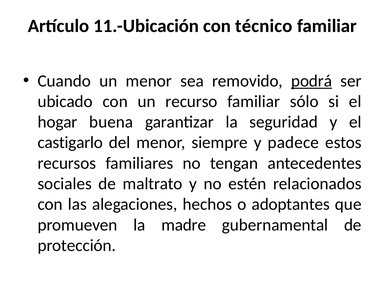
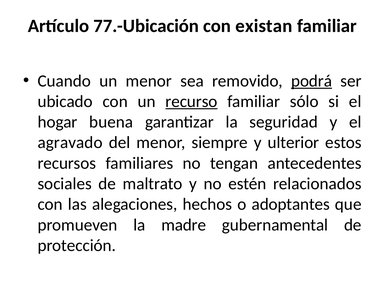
11.-Ubicación: 11.-Ubicación -> 77.-Ubicación (146, 26)
técnico: técnico -> existan (264, 26)
recurso underline: none -> present (191, 101)
castigarlo: castigarlo -> agravado (70, 142)
padece: padece -> ulterior (293, 142)
